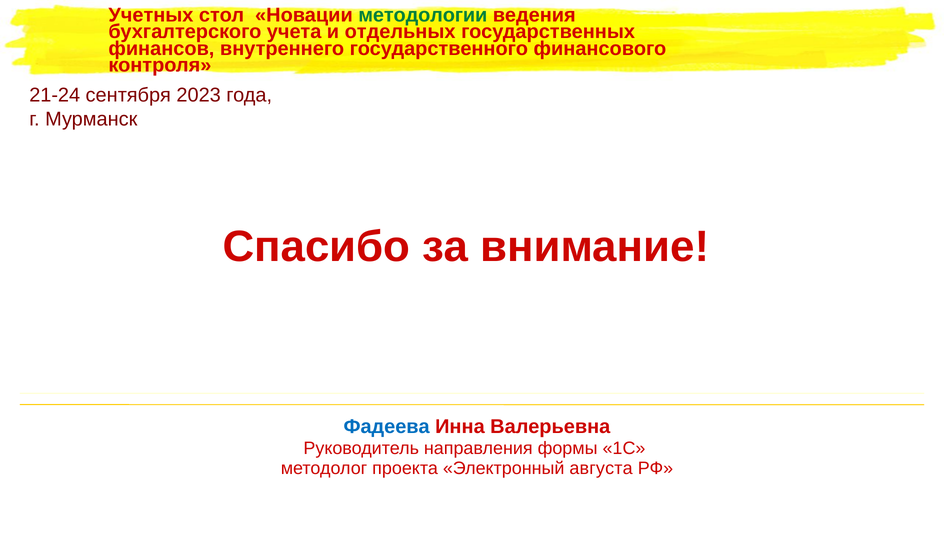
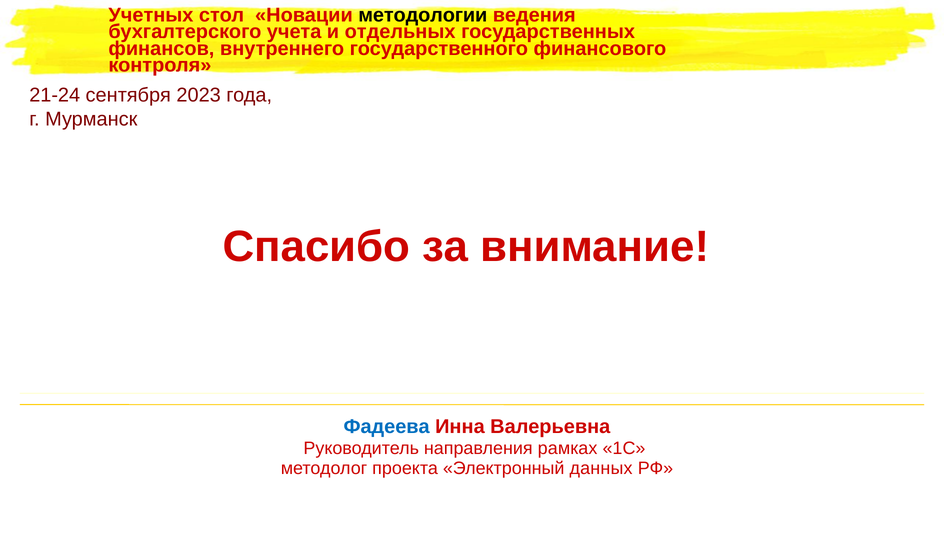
методологии colour: green -> black (423, 15)
формы: формы -> рамках (568, 448)
августа: августа -> данных (601, 469)
